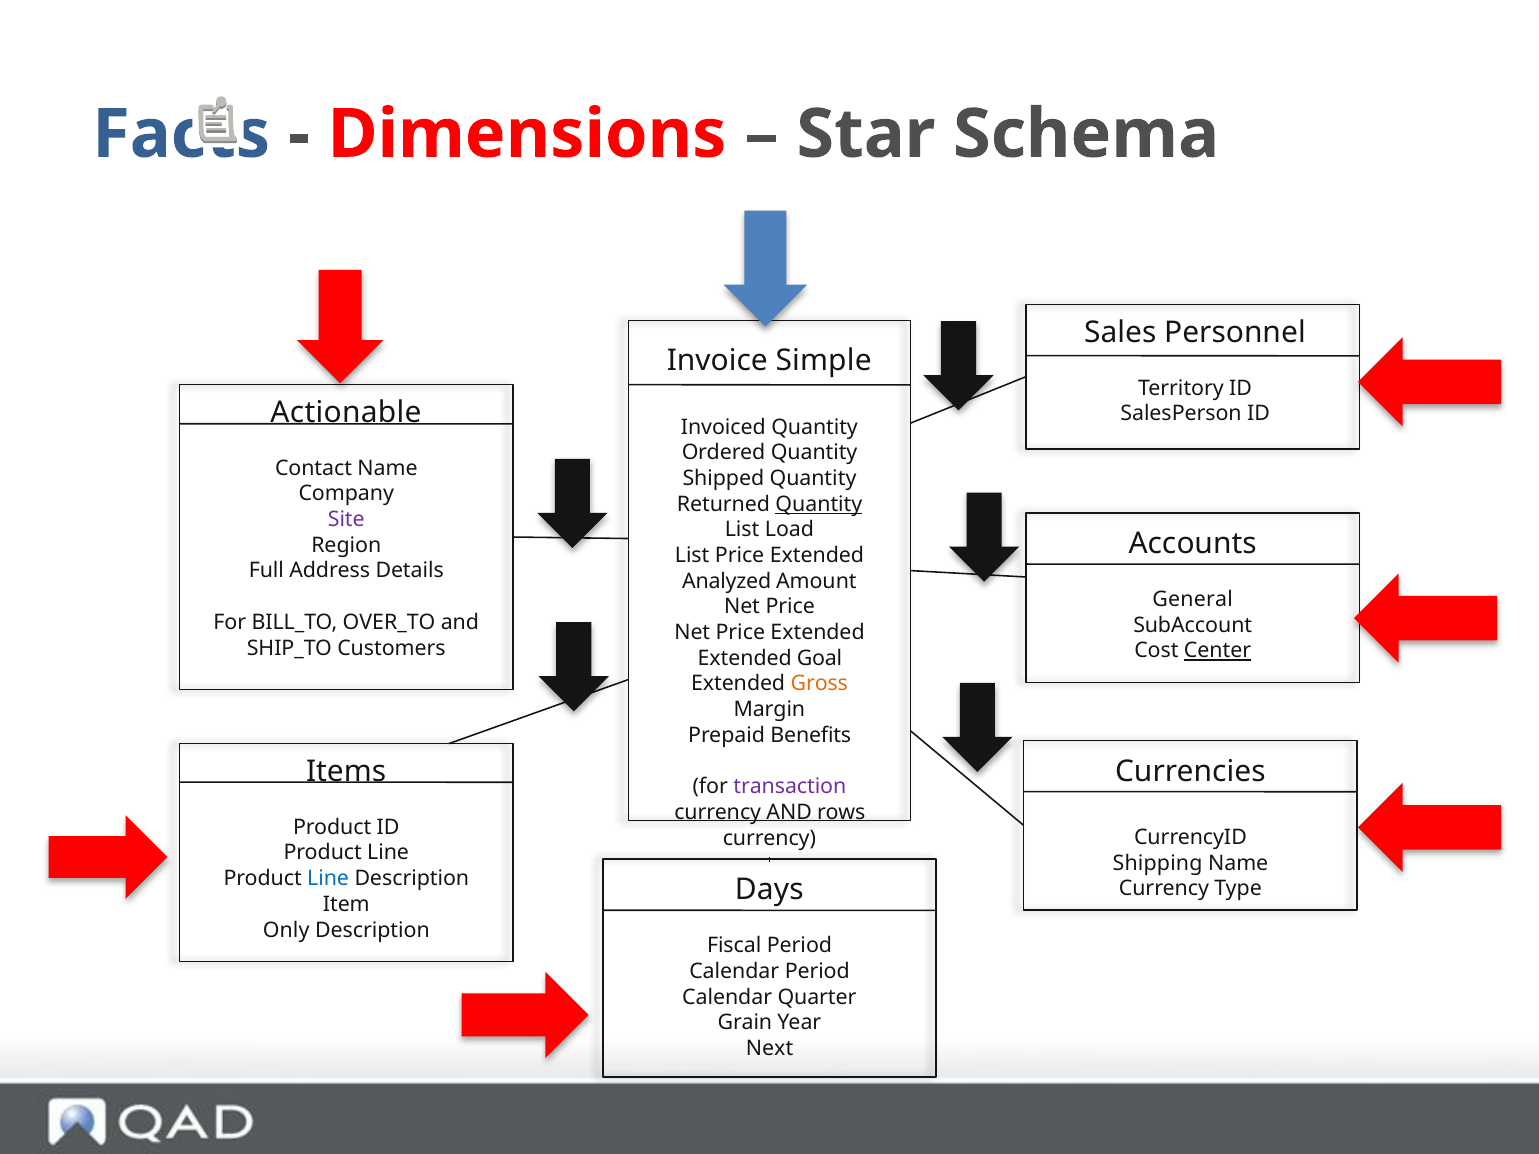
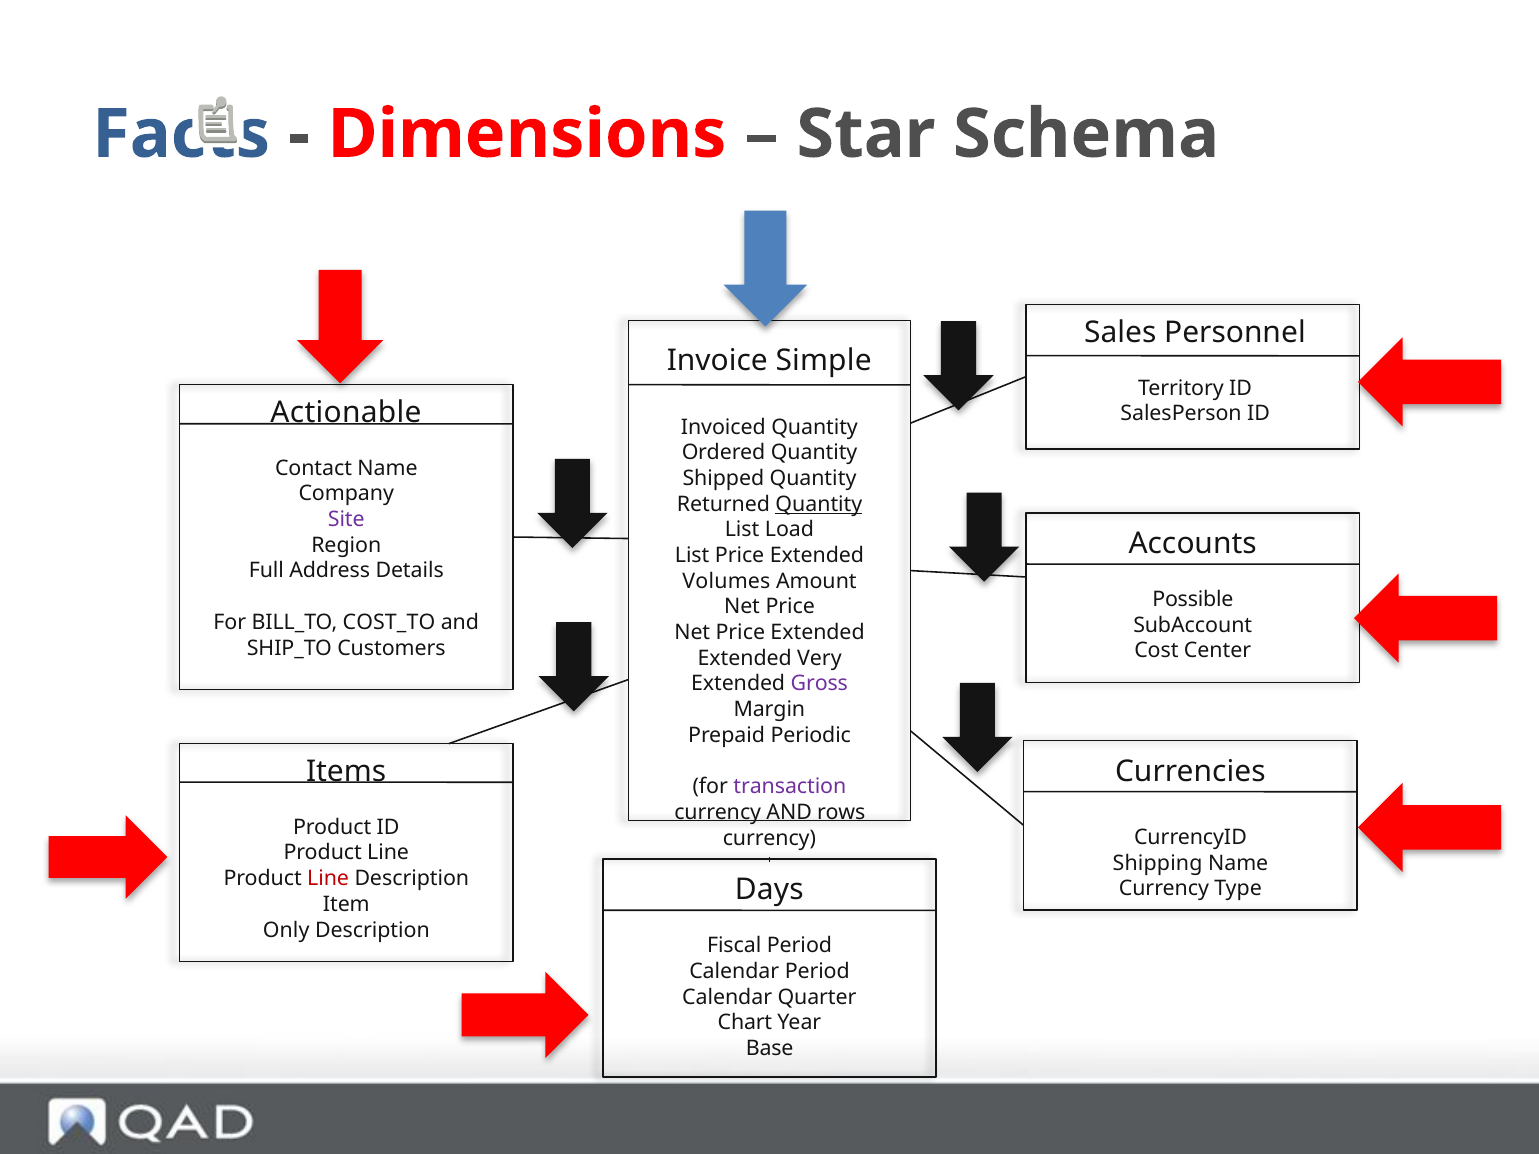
Analyzed: Analyzed -> Volumes (726, 581)
General: General -> Possible (1193, 600)
OVER_TO: OVER_TO -> COST_TO (389, 622)
Center underline: present -> none (1218, 651)
Goal: Goal -> Very (819, 658)
Gross colour: orange -> purple (819, 684)
Benefits: Benefits -> Periodic (811, 735)
Line colour: blue -> red (328, 879)
Grain: Grain -> Chart (745, 1023)
Next: Next -> Base (770, 1049)
